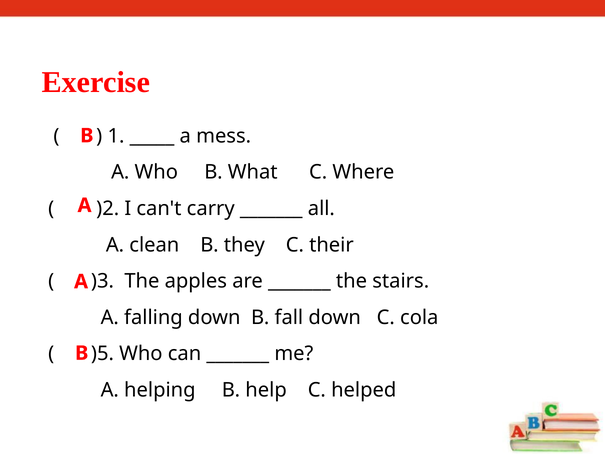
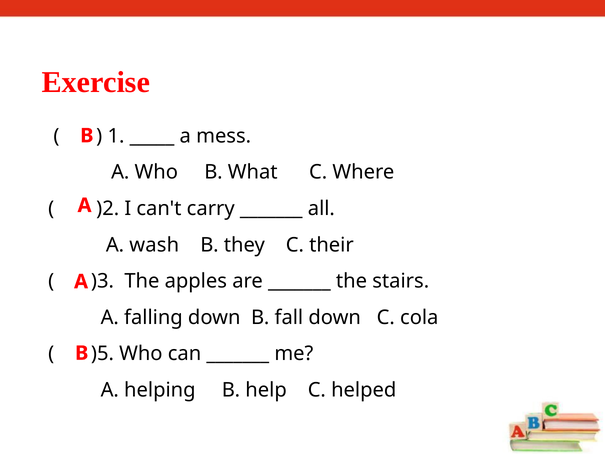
clean: clean -> wash (154, 245)
